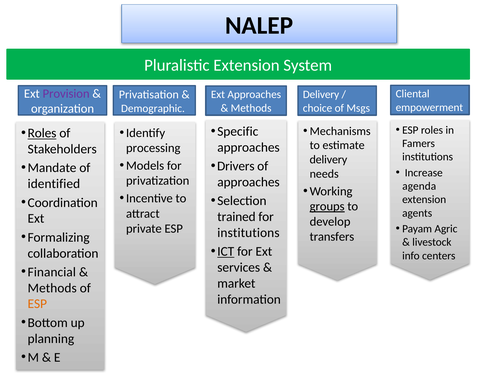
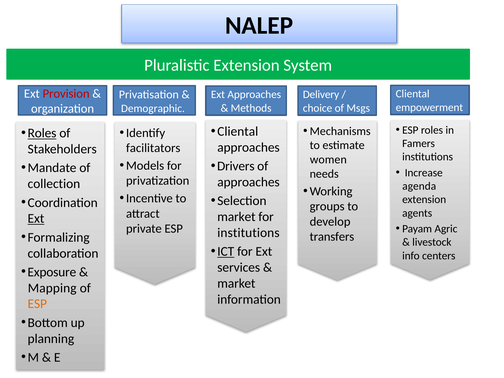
Provision colour: purple -> red (66, 94)
Specific: Specific -> Cliental (238, 131)
processing: processing -> facilitators (153, 148)
delivery: delivery -> women (328, 160)
identified: identified -> collection (54, 184)
groups underline: present -> none (327, 206)
trained: trained -> market (236, 217)
Ext underline: none -> present (36, 219)
Financial: Financial -> Exposure (52, 272)
Methods: Methods -> Mapping (52, 288)
